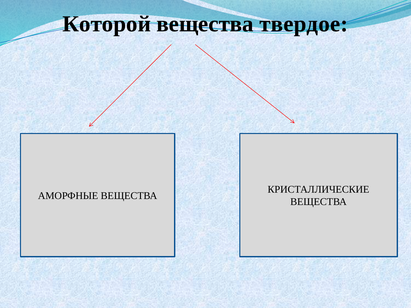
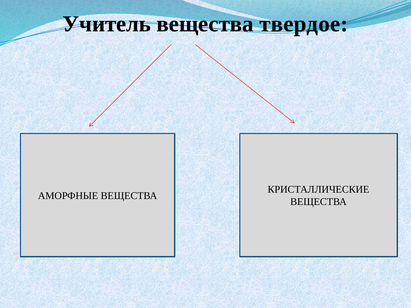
Которой: Которой -> Учитель (107, 24)
